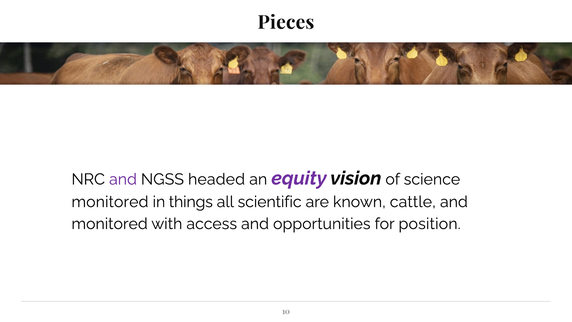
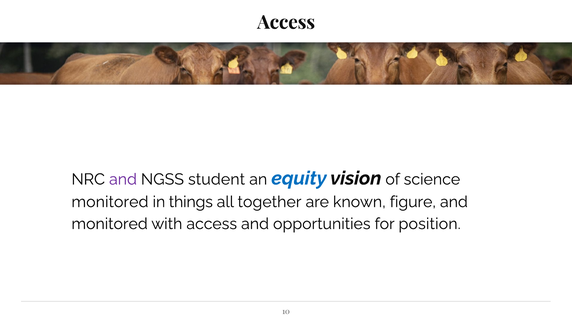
Pieces: Pieces -> Access (286, 22)
headed: headed -> student (217, 179)
equity colour: purple -> blue (299, 178)
scientific: scientific -> together (270, 202)
cattle: cattle -> figure (413, 202)
